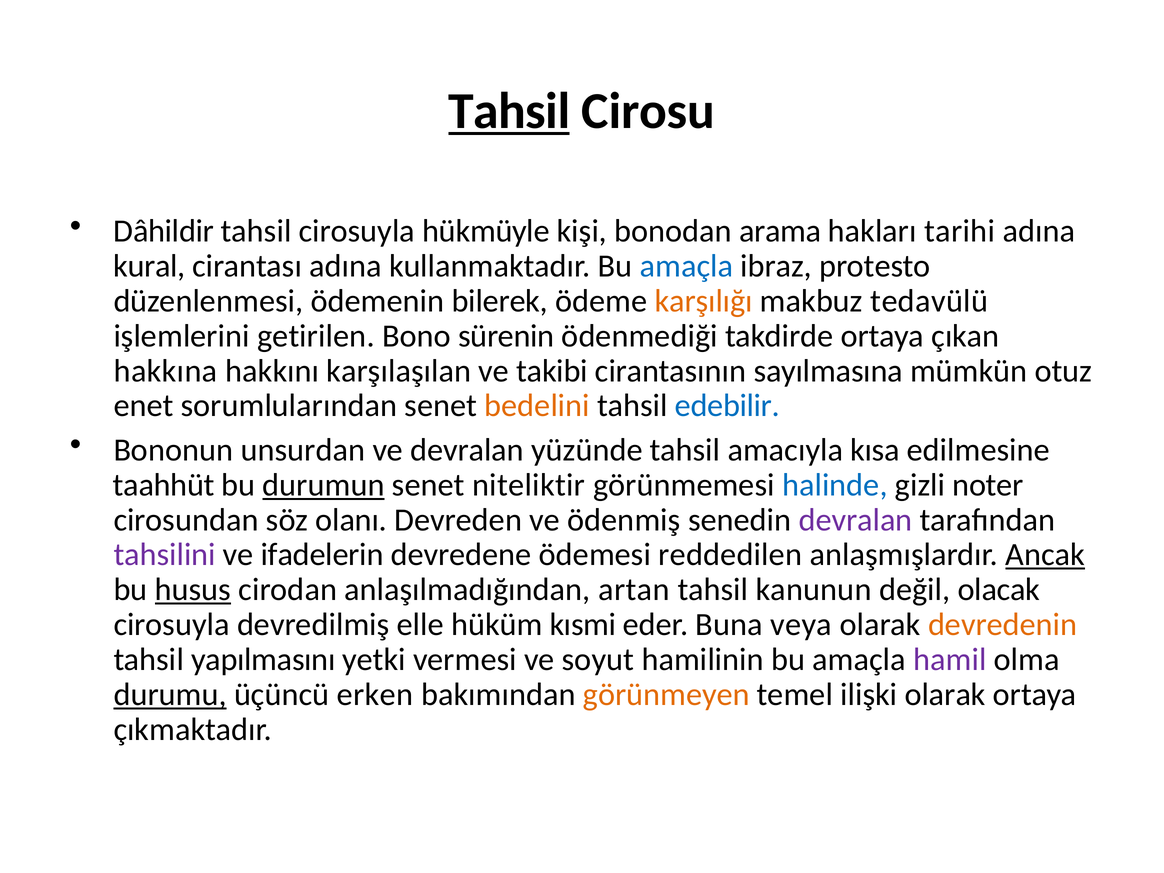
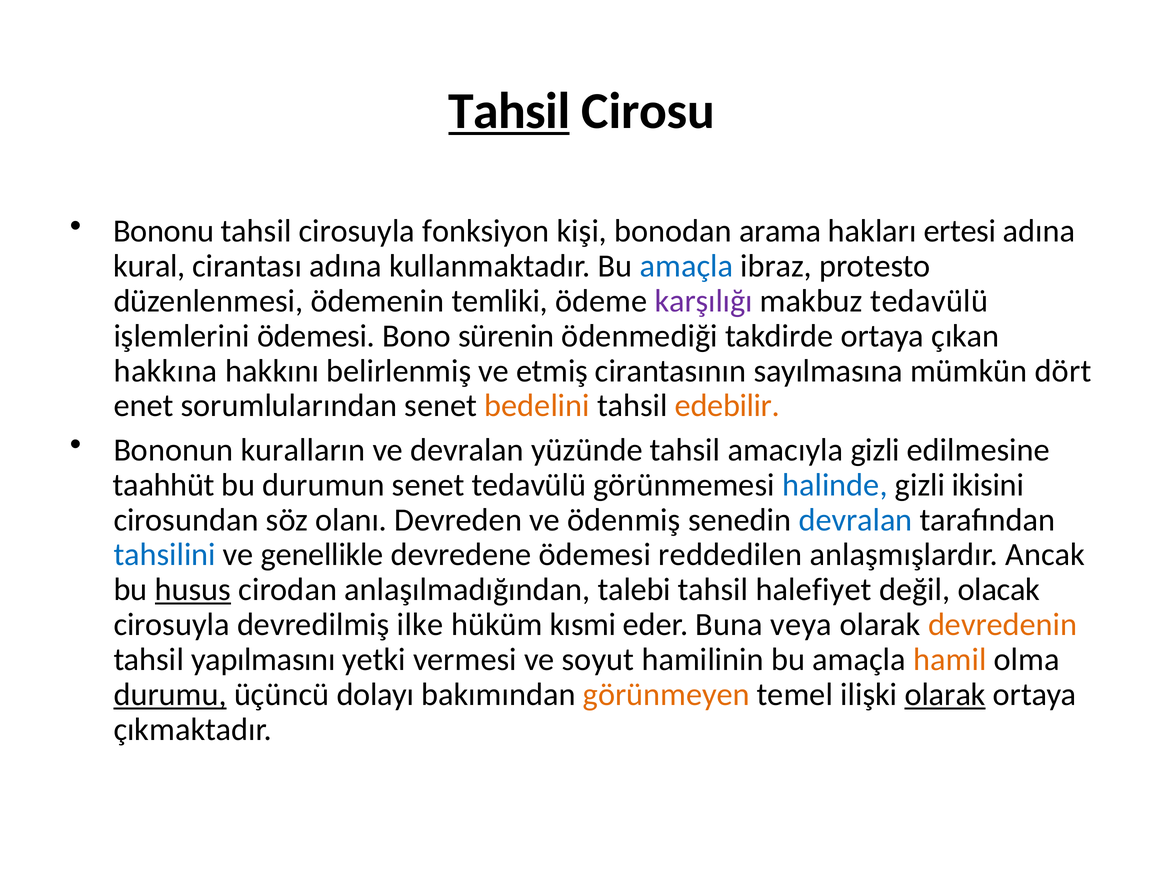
Dâhildir: Dâhildir -> Bononu (164, 231)
hükmüyle: hükmüyle -> fonksiyon (486, 231)
tarihi: tarihi -> ertesi (960, 231)
bilerek: bilerek -> temliki (500, 301)
karşılığı colour: orange -> purple (704, 301)
işlemlerini getirilen: getirilen -> ödemesi (316, 336)
karşılaşılan: karşılaşılan -> belirlenmiş (399, 371)
takibi: takibi -> etmiş (552, 371)
otuz: otuz -> dört (1063, 371)
edebilir colour: blue -> orange (727, 406)
unsurdan: unsurdan -> kuralların (303, 450)
amacıyla kısa: kısa -> gizli (875, 450)
durumun underline: present -> none (324, 485)
senet niteliktir: niteliktir -> tedavülü (529, 485)
noter: noter -> ikisini (988, 485)
devralan colour: purple -> blue (856, 520)
tahsilini colour: purple -> blue (165, 555)
ifadelerin: ifadelerin -> genellikle (322, 555)
Ancak underline: present -> none (1045, 555)
artan: artan -> talebi (634, 590)
kanunun: kanunun -> halefiyet (814, 590)
elle: elle -> ilke (420, 625)
hamil colour: purple -> orange (950, 660)
erken: erken -> dolayı (375, 694)
olarak underline: none -> present (945, 694)
